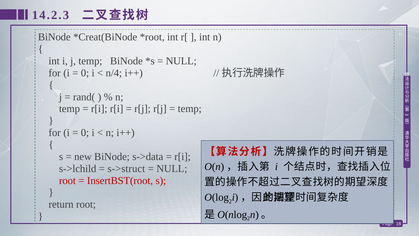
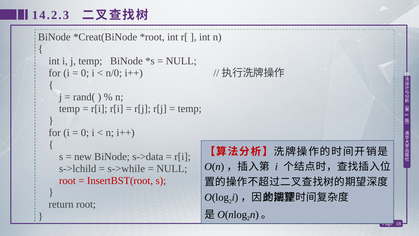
n/4: n/4 -> n/0 (114, 73)
s->struct: s->struct -> s->while (126, 168)
